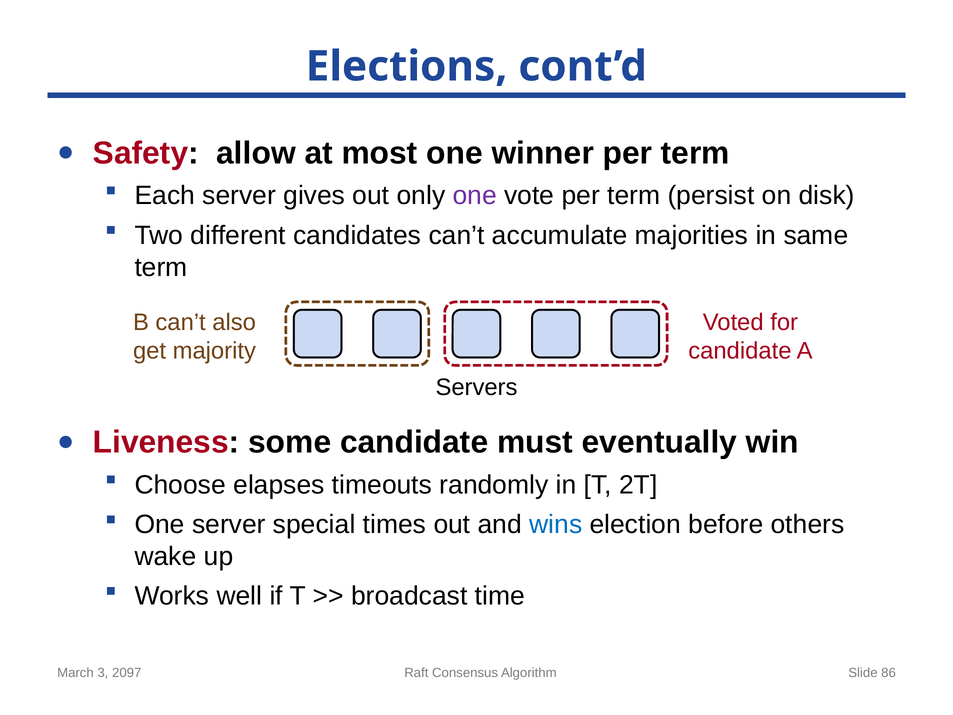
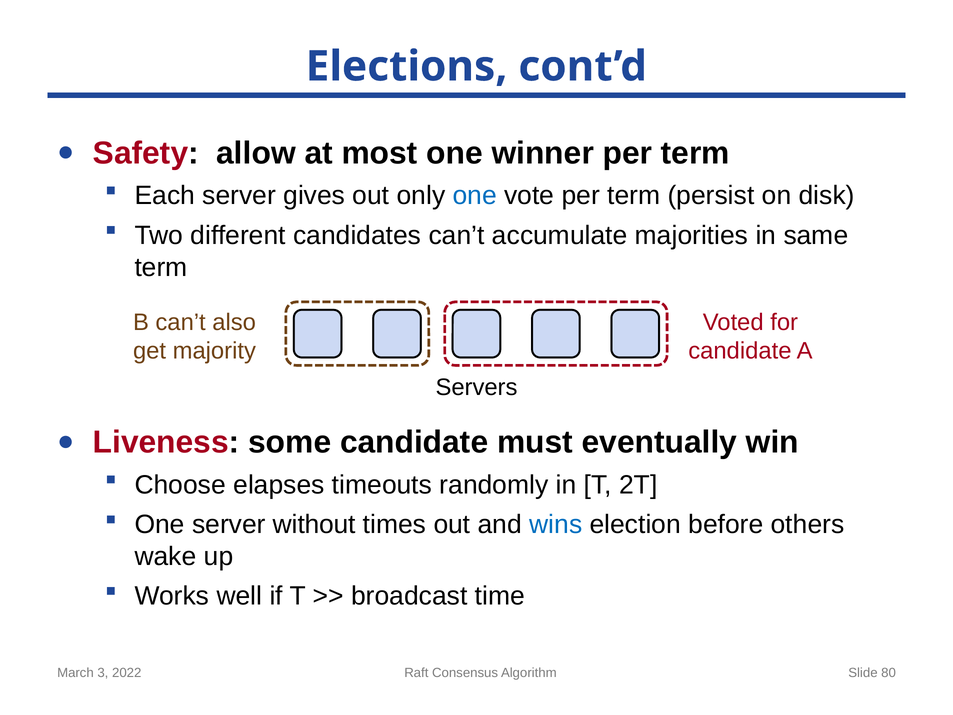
one colour: purple -> blue (475, 196)
special: special -> without (314, 525)
2097: 2097 -> 2022 (127, 673)
86: 86 -> 80 (889, 673)
